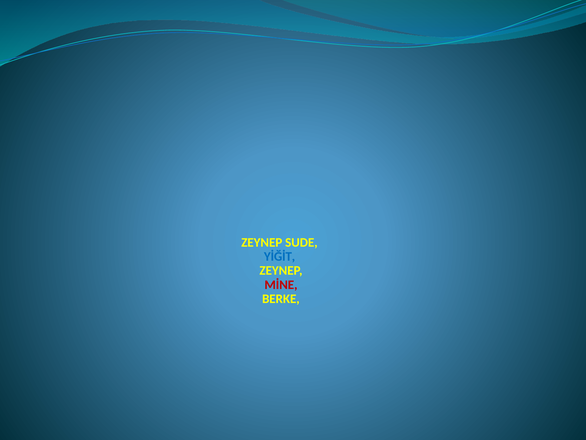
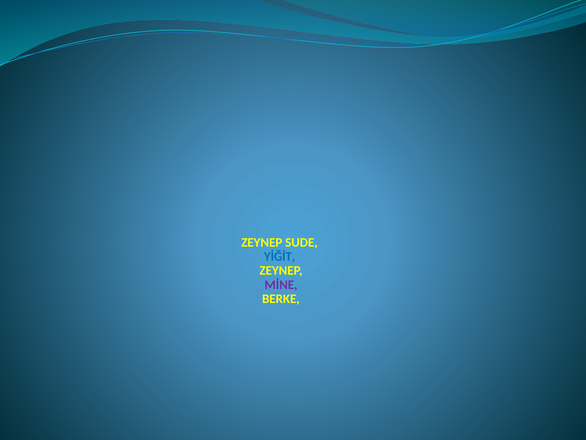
MİNE colour: red -> purple (281, 284)
